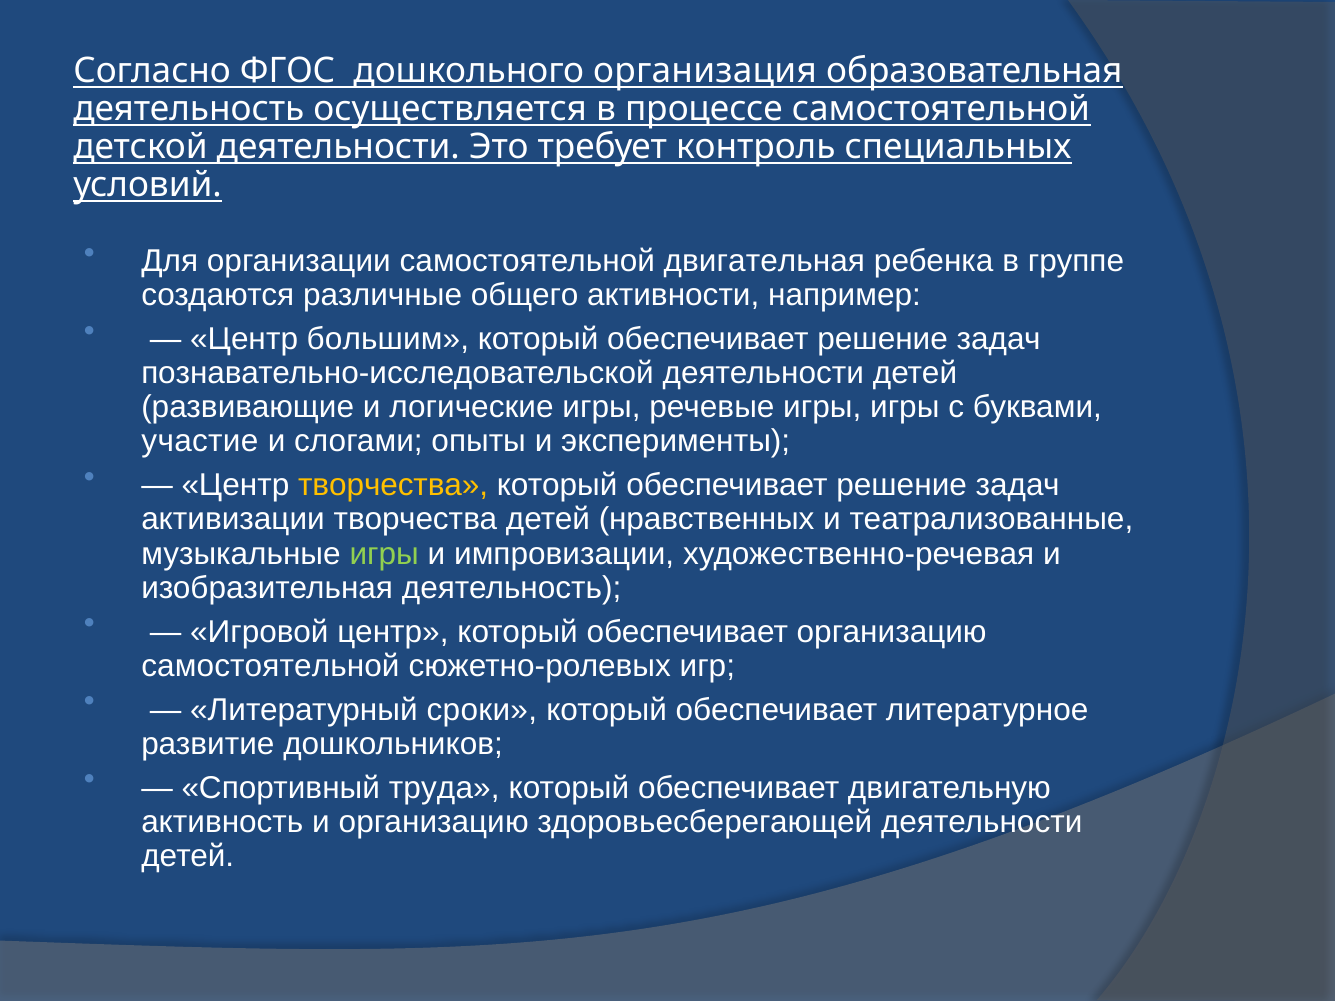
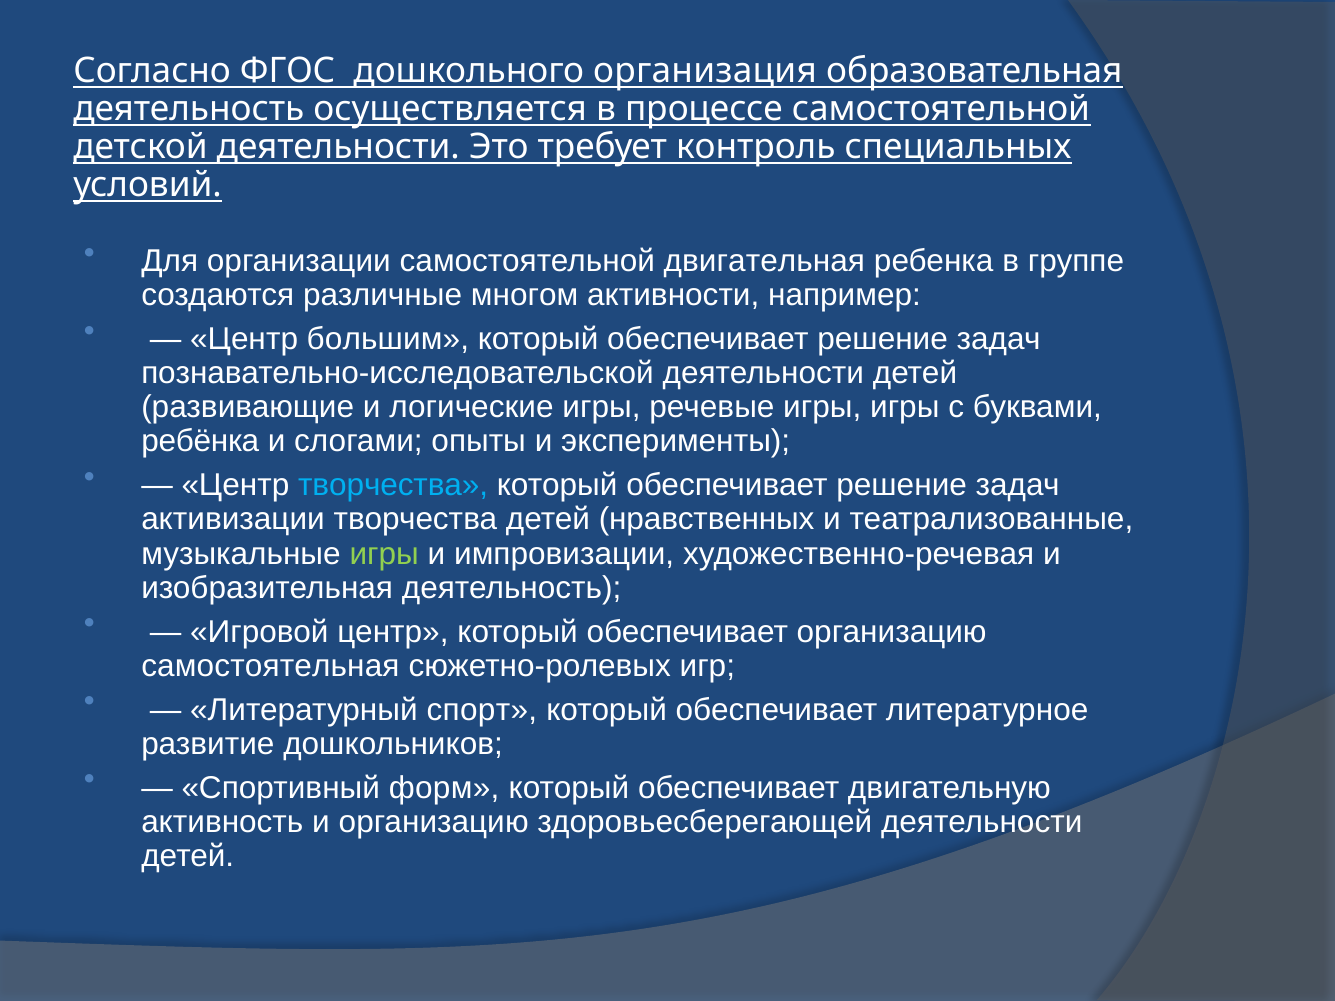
общего: общего -> многом (525, 295)
участие: участие -> ребёнка (200, 442)
творчества colour: yellow -> light blue (393, 486)
самостоятельной: самостоятельной -> самостоятельная (270, 666)
сроки: сроки -> спорт (482, 710)
труда: труда -> форм (444, 788)
